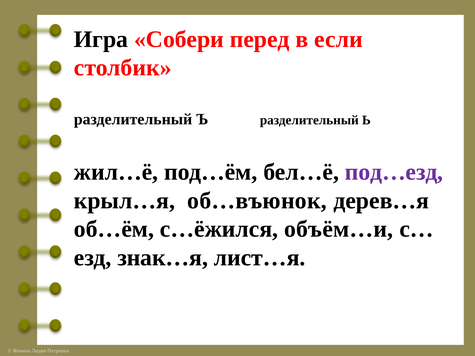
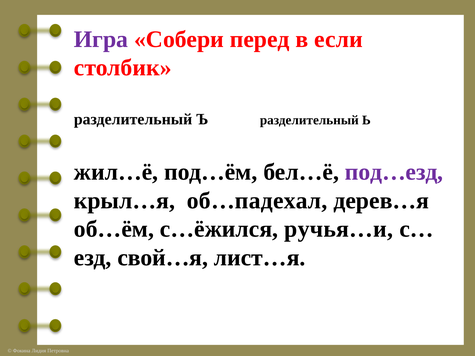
Игра colour: black -> purple (101, 39)
об…въюнок: об…въюнок -> об…падехал (257, 201)
объём…и: объём…и -> ручья…и (339, 229)
знак…я: знак…я -> свой…я (163, 258)
